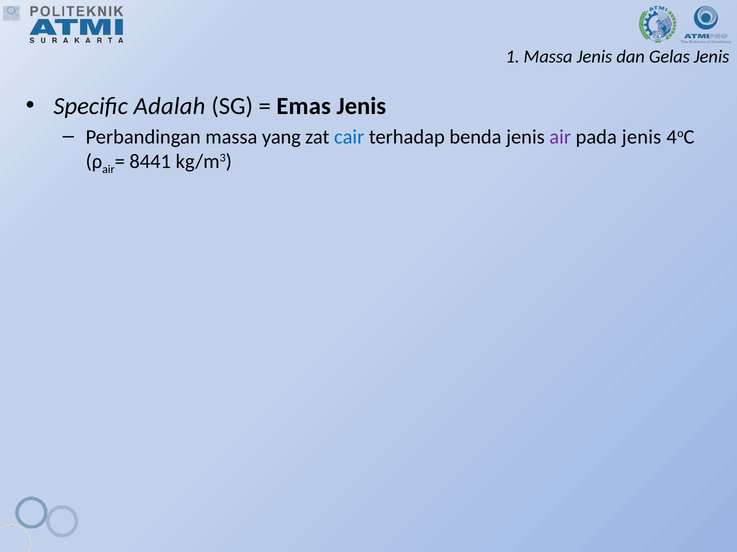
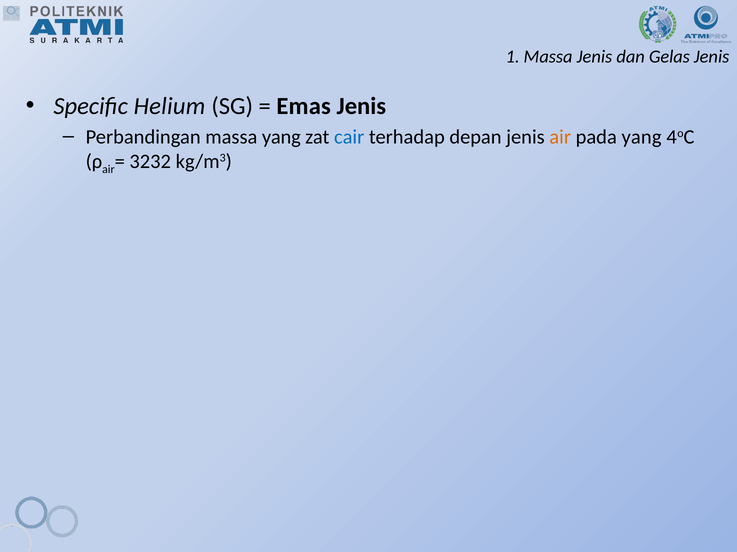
Adalah: Adalah -> Helium (169, 106)
benda: benda -> depan (475, 137)
air colour: purple -> orange (560, 137)
pada jenis: jenis -> yang (642, 137)
8441: 8441 -> 3232 (150, 162)
